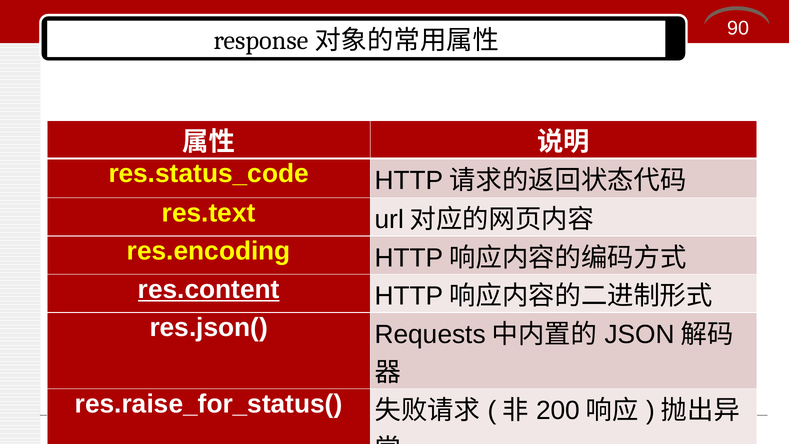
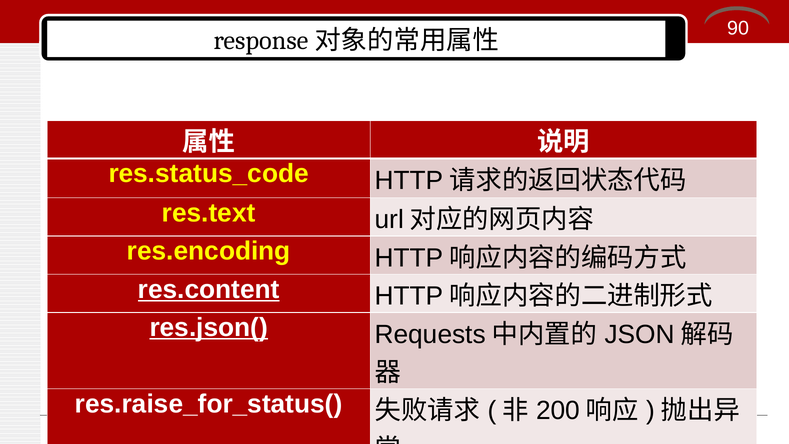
res.json( underline: none -> present (209, 327)
